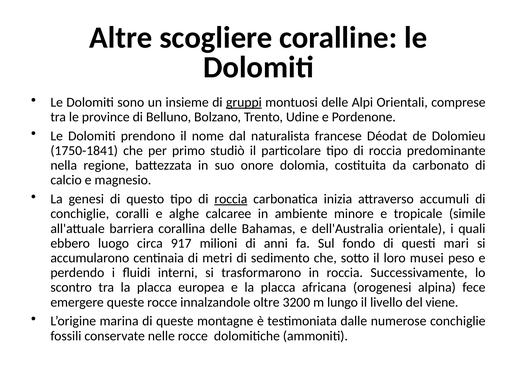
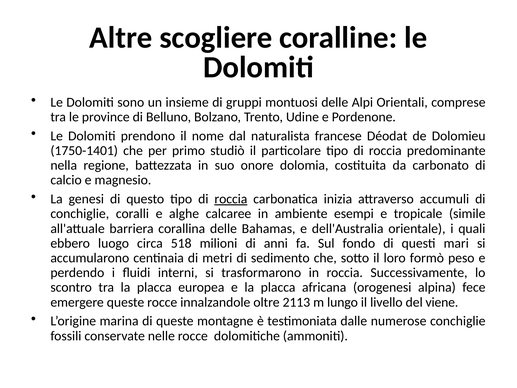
gruppi underline: present -> none (244, 102)
1750-1841: 1750-1841 -> 1750-1401 (84, 151)
minore: minore -> esempi (354, 214)
917: 917 -> 518 (181, 243)
musei: musei -> formò (427, 258)
3200: 3200 -> 2113 (296, 302)
